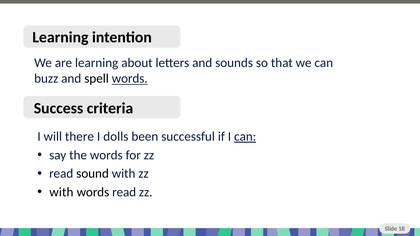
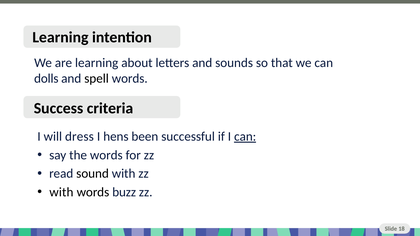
buzz: buzz -> dolls (46, 79)
words underline: present -> none (130, 79)
there: there -> dress (79, 137)
dolls: dolls -> hens (116, 137)
words read: read -> buzz (124, 192)
